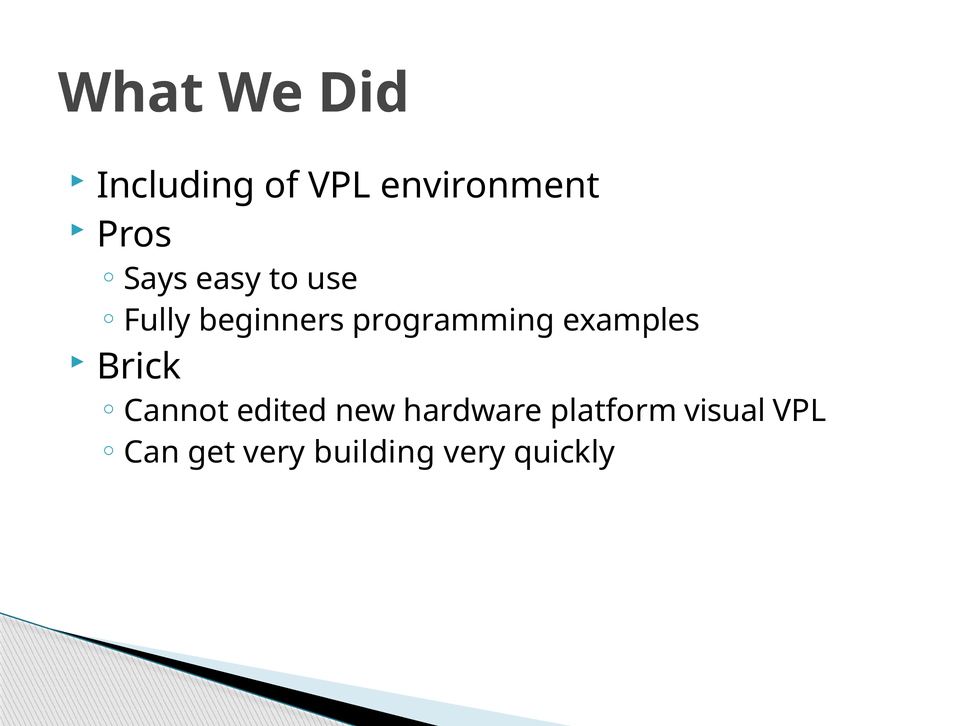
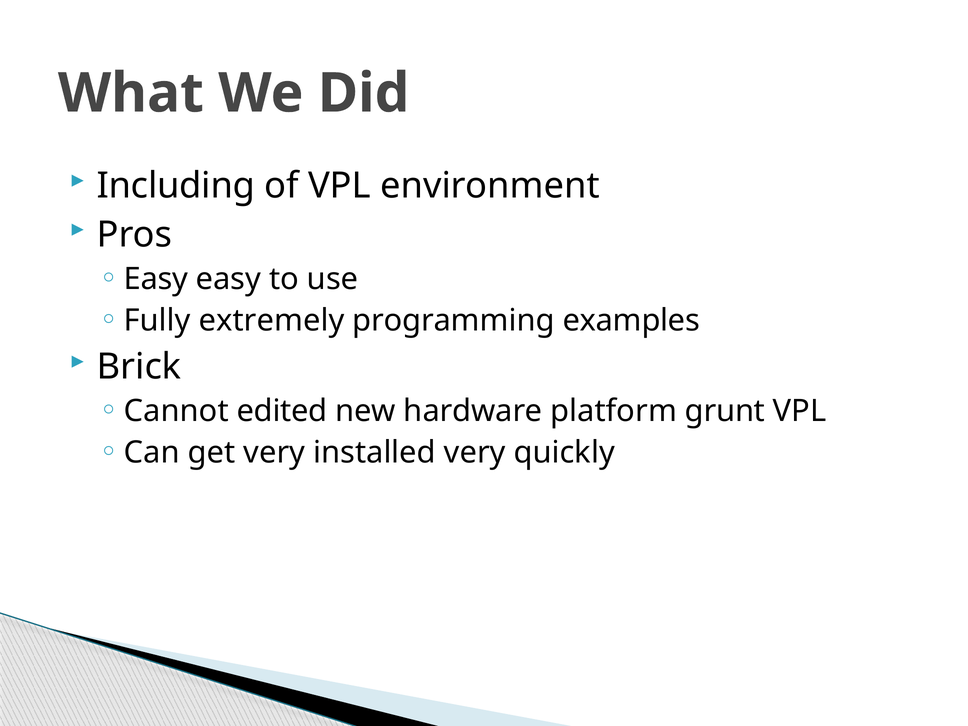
Says: Says -> Easy (156, 279)
beginners: beginners -> extremely (272, 321)
visual: visual -> grunt (725, 411)
building: building -> installed (375, 452)
